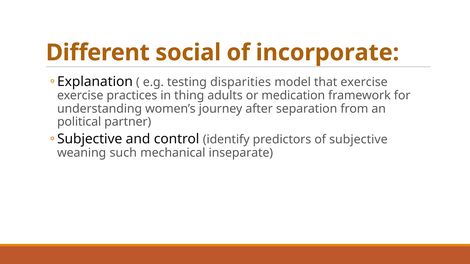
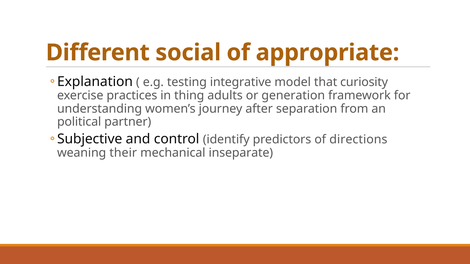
incorporate: incorporate -> appropriate (328, 53)
disparities: disparities -> integrative (241, 82)
that exercise: exercise -> curiosity (364, 82)
medication: medication -> generation (293, 96)
of subjective: subjective -> directions (358, 140)
such: such -> their (123, 153)
